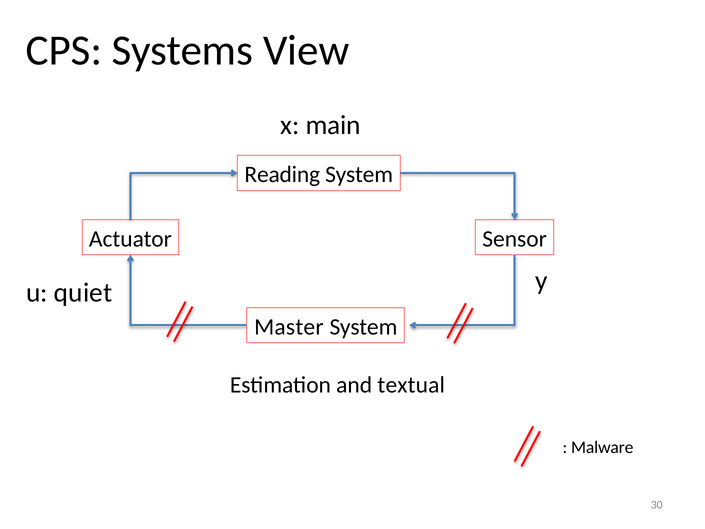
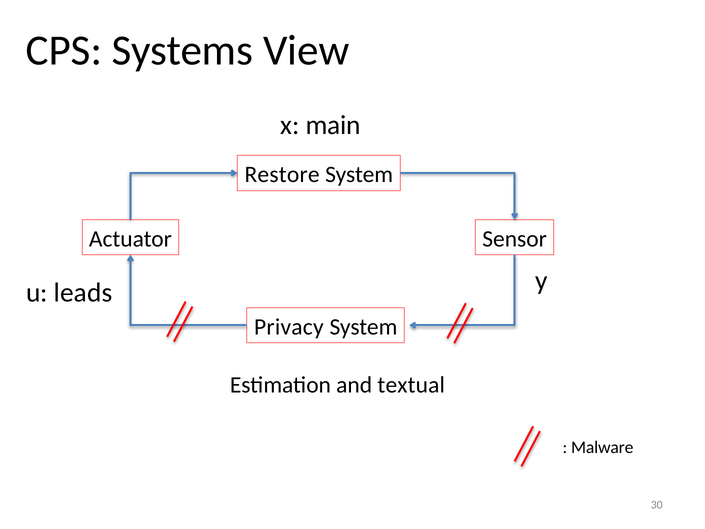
Reading: Reading -> Restore (282, 175)
quiet: quiet -> leads (83, 292)
Master: Master -> Privacy (289, 327)
